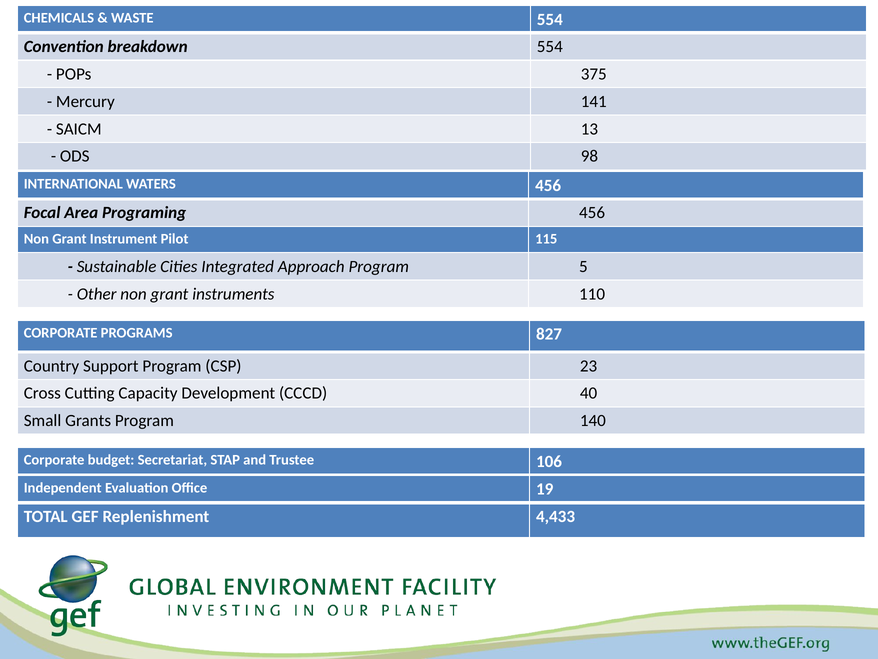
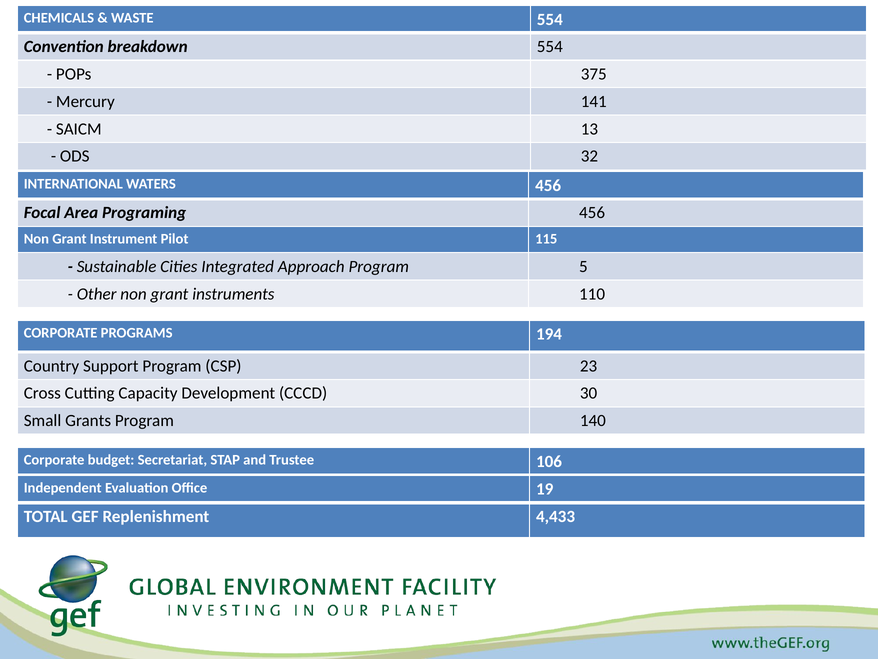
98: 98 -> 32 (589, 156)
827: 827 -> 194 (549, 334)
40: 40 -> 30 (589, 393)
